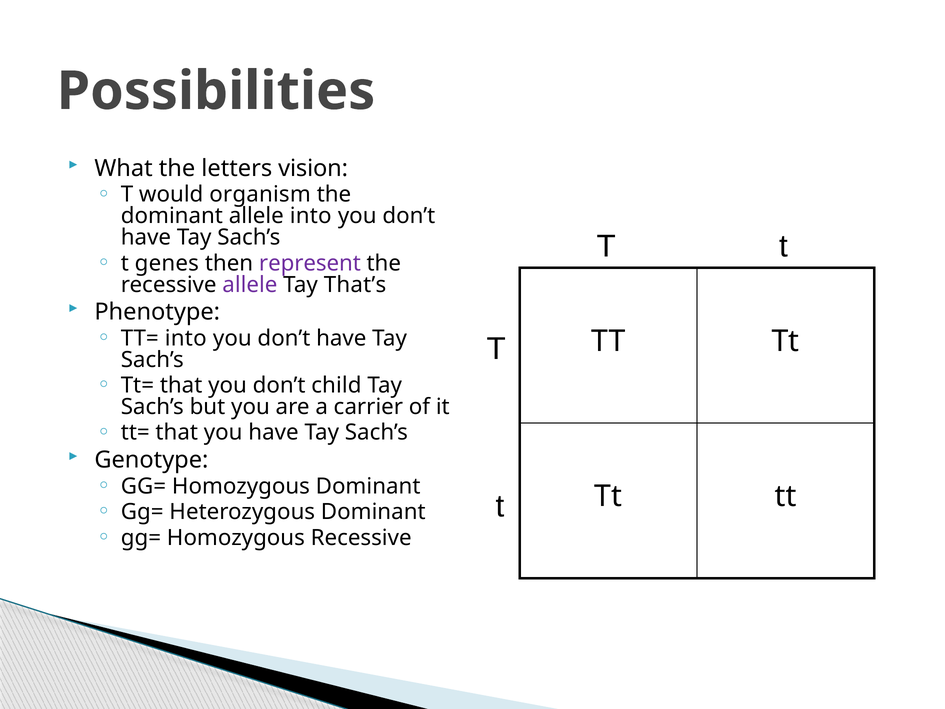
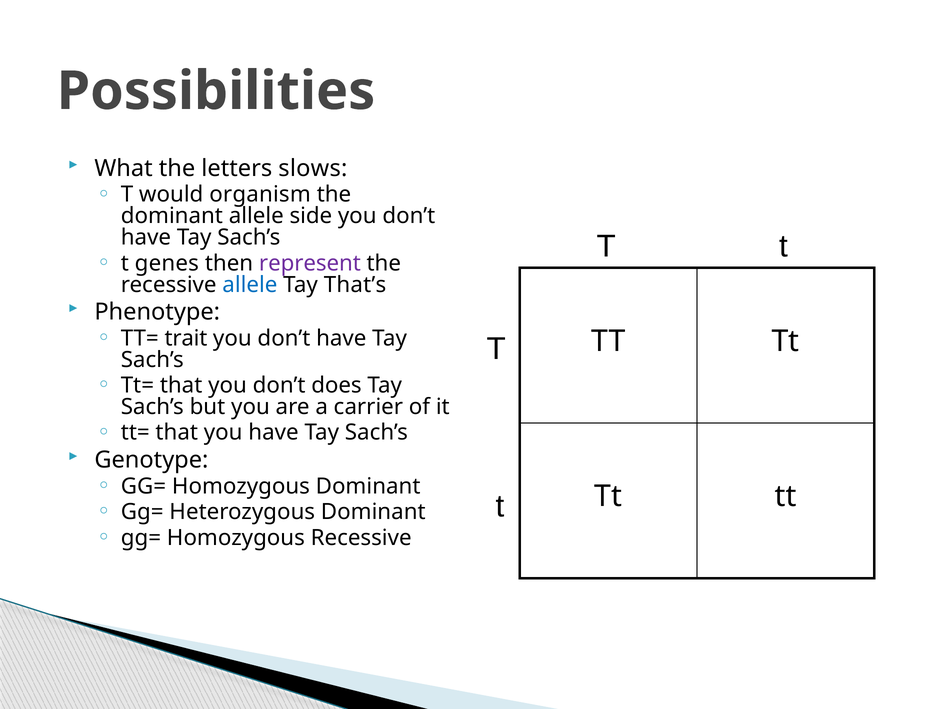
vision: vision -> slows (313, 168)
allele into: into -> side (311, 216)
allele colour: purple -> blue (250, 285)
TT= into: into -> trait (186, 338)
child: child -> does (336, 385)
